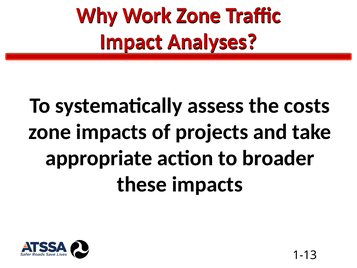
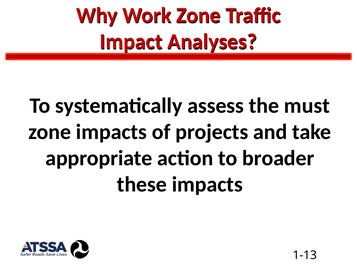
costs: costs -> must (307, 106)
